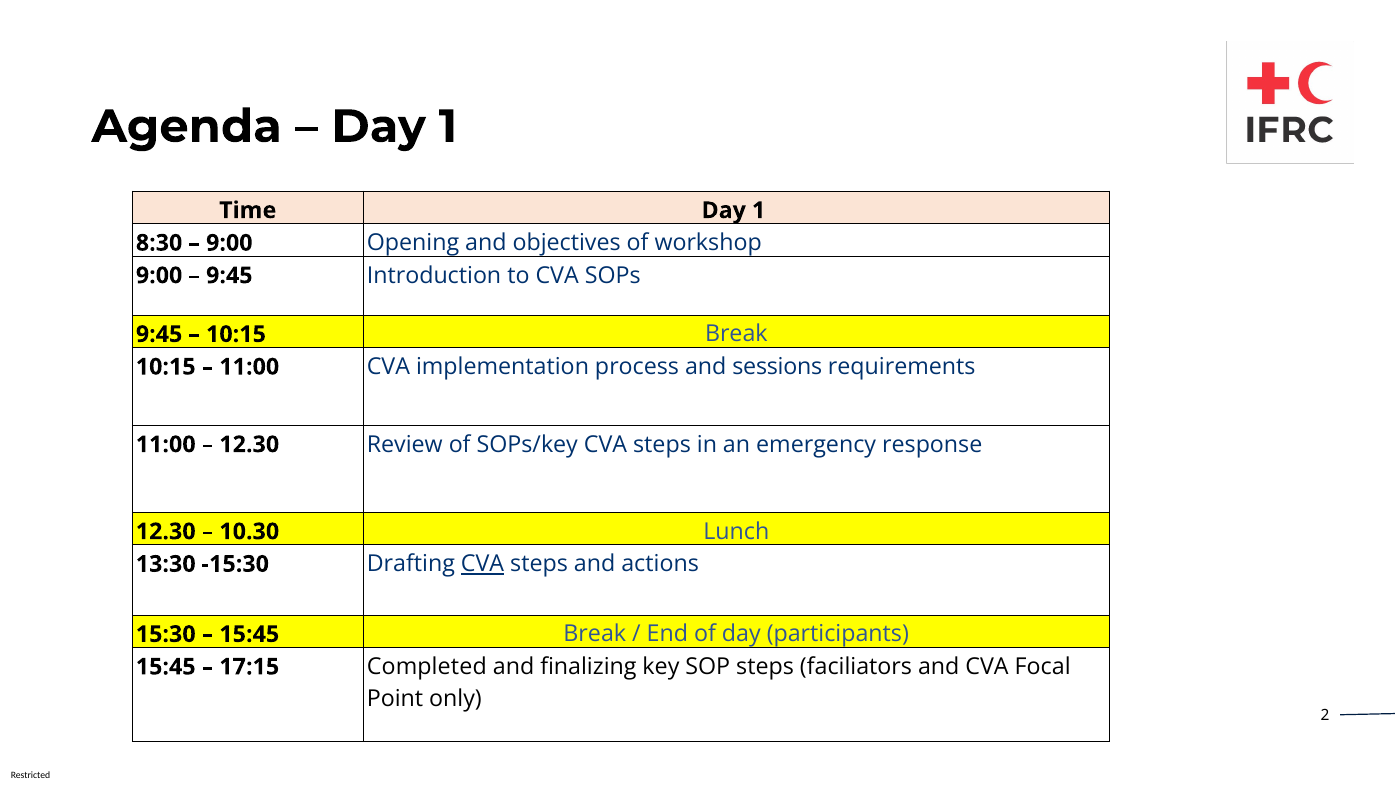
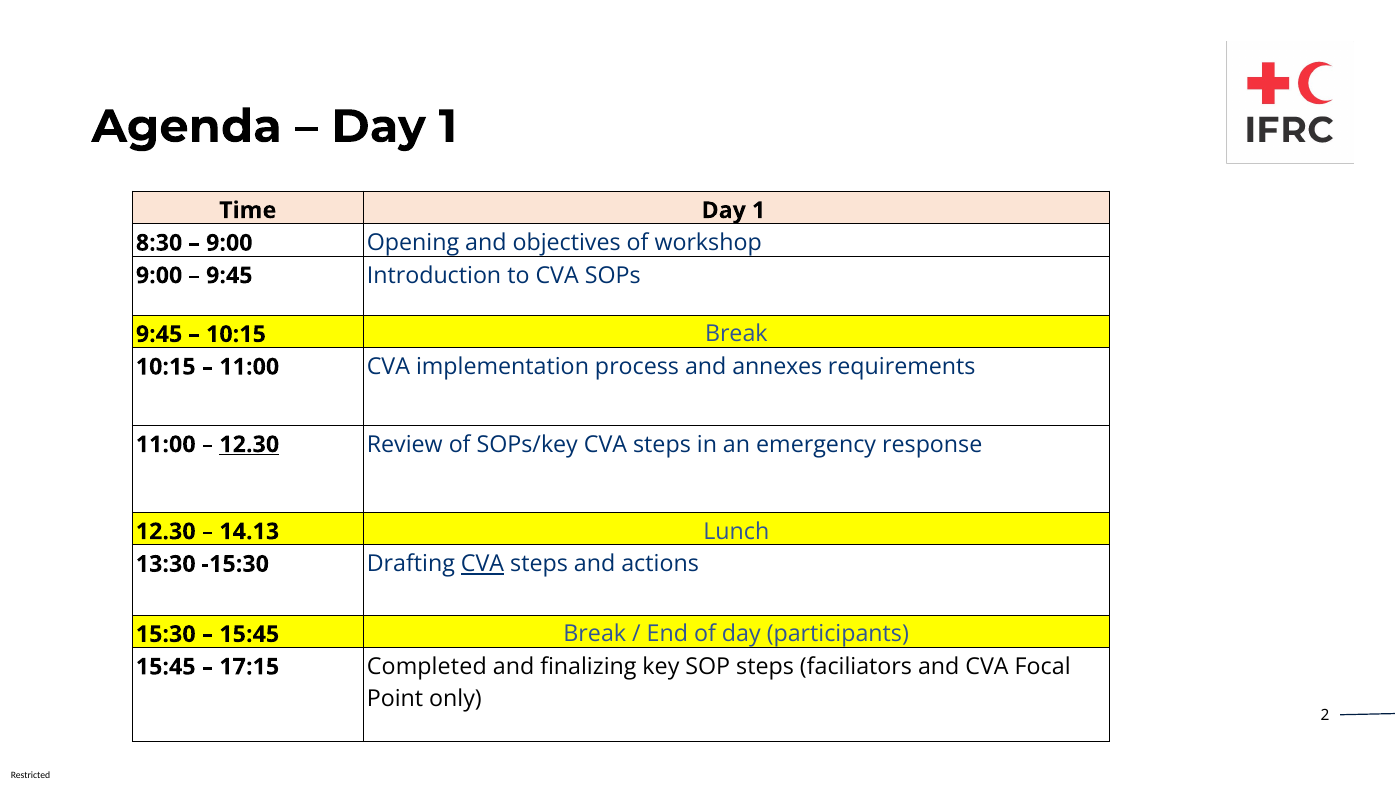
sessions: sessions -> annexes (777, 367)
12.30 underline: none -> present (249, 444)
10.30: 10.30 -> 14.13 (249, 531)
